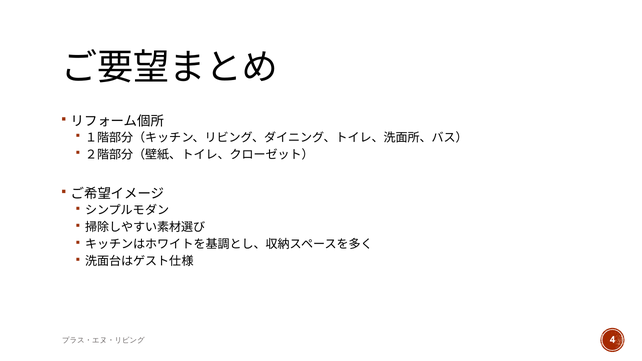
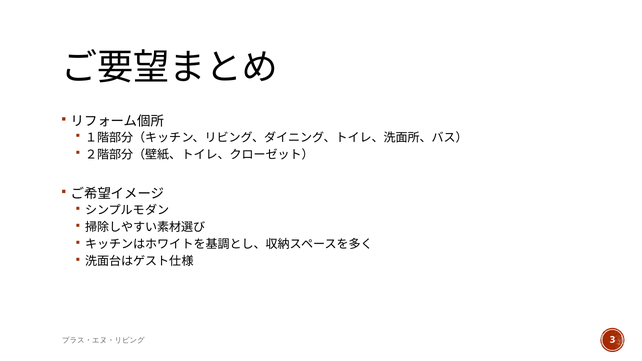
4: 4 -> 3 (612, 340)
